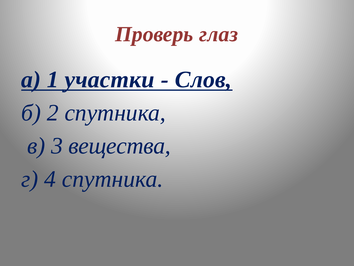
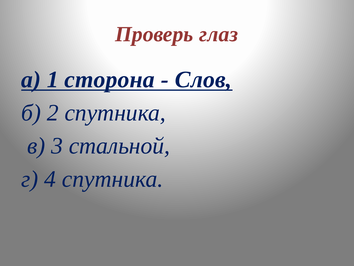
участки: участки -> сторона (110, 80)
вещества: вещества -> стальной (119, 146)
